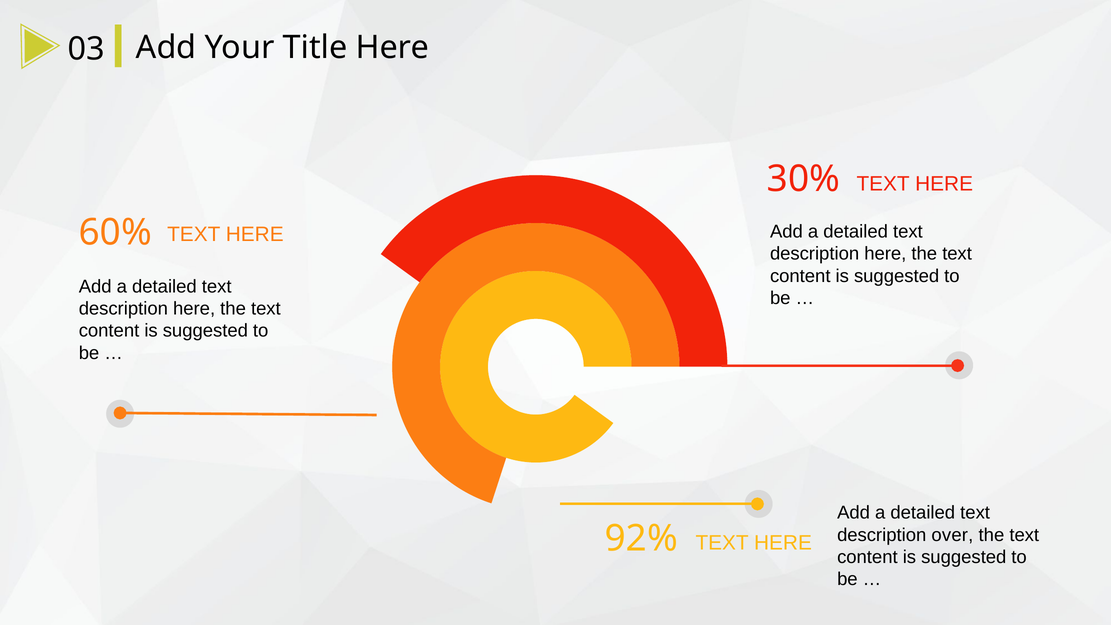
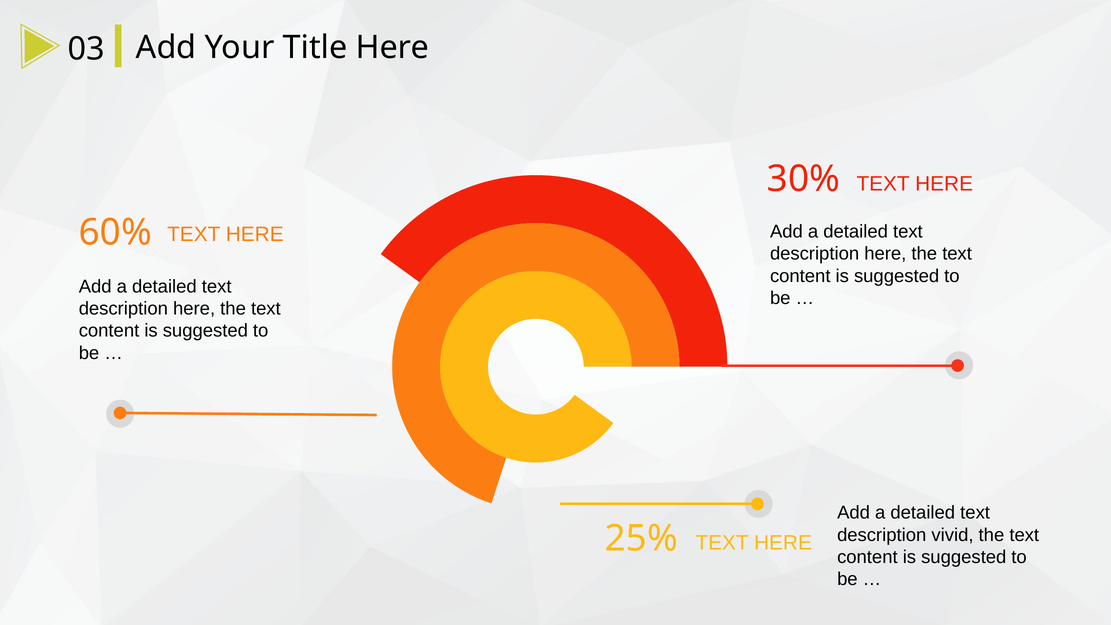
over: over -> vivid (952, 535)
92%: 92% -> 25% (641, 539)
